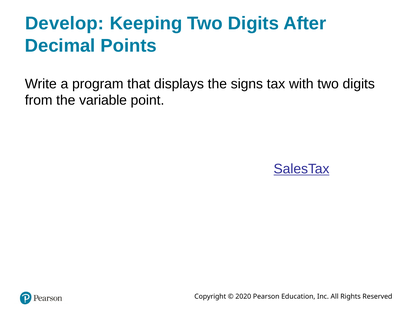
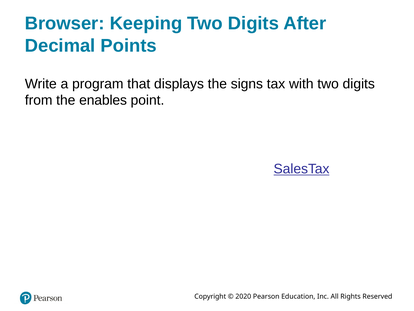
Develop: Develop -> Browser (65, 23)
variable: variable -> enables (103, 100)
